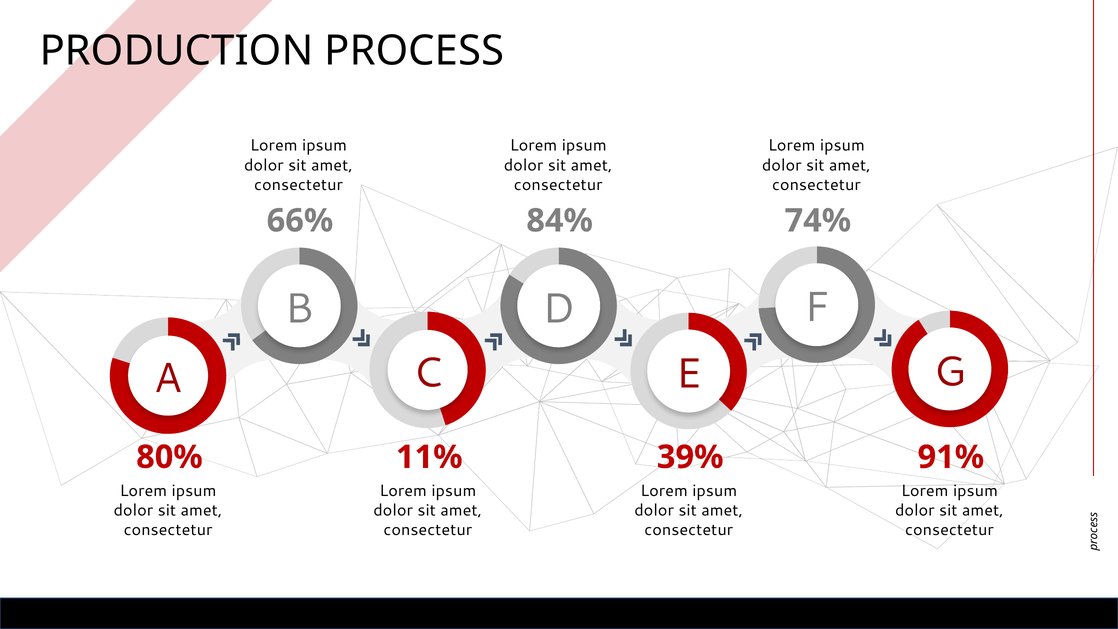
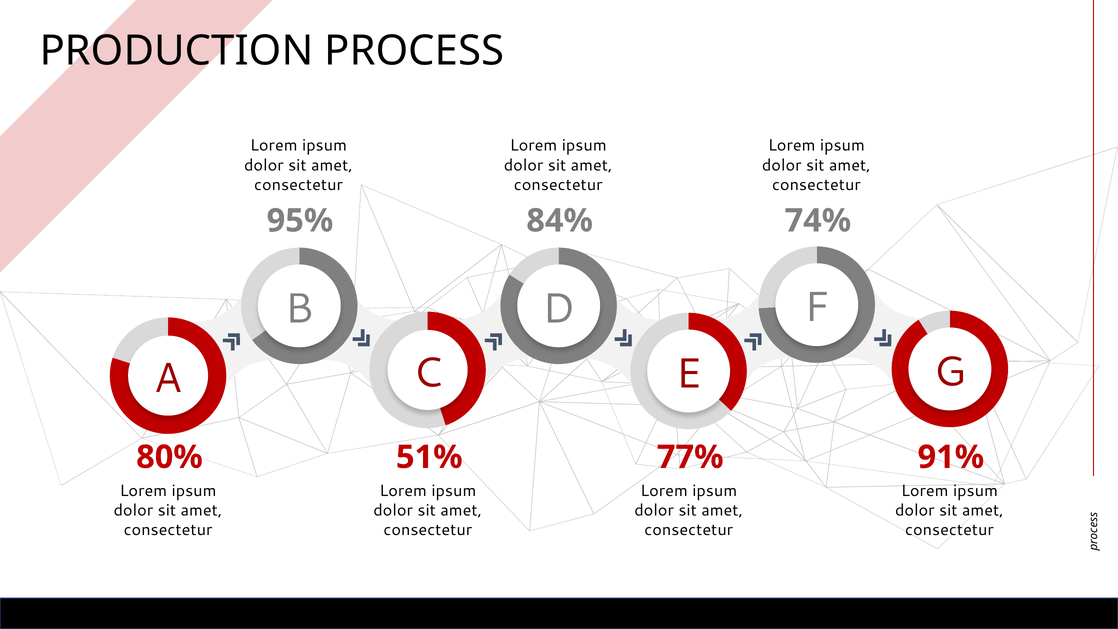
66%: 66% -> 95% (300, 221)
11%: 11% -> 51% (429, 457)
39%: 39% -> 77% (690, 457)
